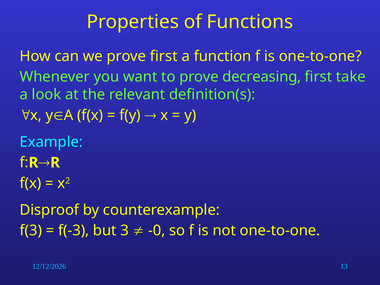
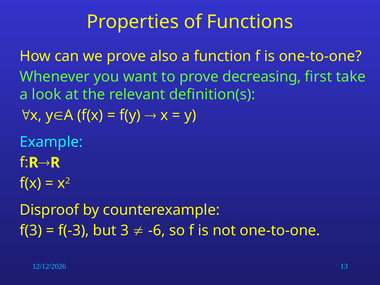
prove first: first -> also (164, 56)
-0: -0 -> -6 (157, 231)
